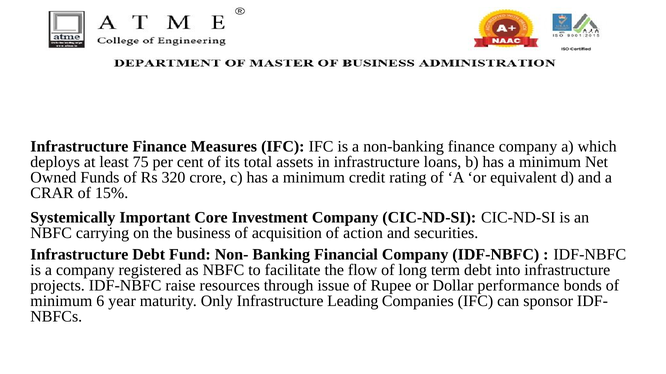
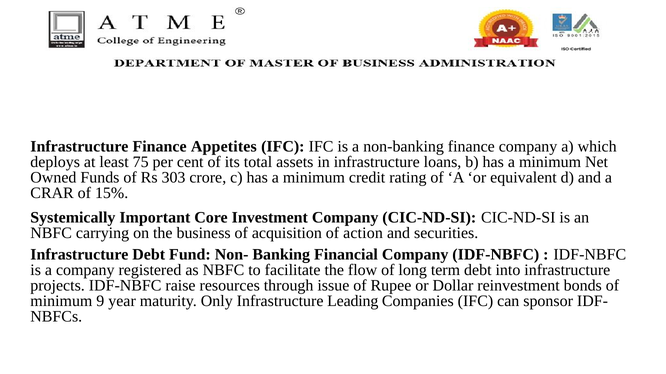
Measures: Measures -> Appetites (224, 147)
320: 320 -> 303 (173, 178)
performance: performance -> reinvestment (519, 286)
6: 6 -> 9 (100, 301)
